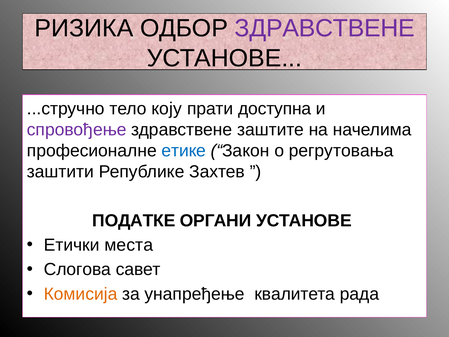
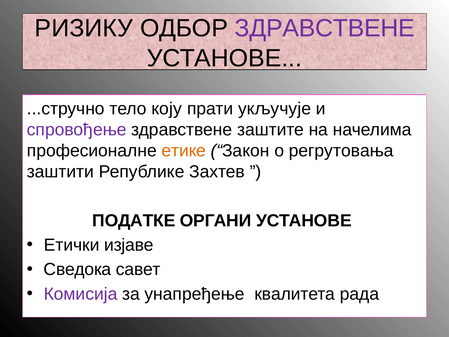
РИЗИКА: РИЗИКА -> РИЗИКУ (84, 28)
доступна: доступна -> укључује (275, 109)
етике colour: blue -> orange (184, 151)
места: места -> изјаве (129, 245)
Слогова: Слогова -> Сведока (77, 269)
Комисија colour: orange -> purple (81, 294)
